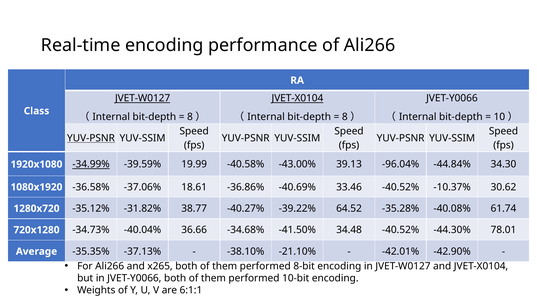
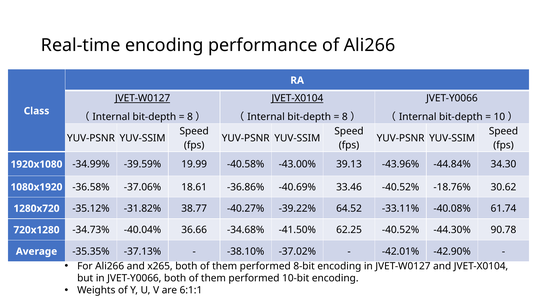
YUV-PSNR underline: present -> none (91, 138)
-34.99% underline: present -> none (91, 164)
-96.04%: -96.04% -> -43.96% (401, 164)
-10.37%: -10.37% -> -18.76% (452, 187)
-35.28%: -35.28% -> -33.11% (401, 209)
34.48: 34.48 -> 62.25 (349, 230)
78.01: 78.01 -> 90.78 (503, 230)
-21.10%: -21.10% -> -37.02% (297, 251)
